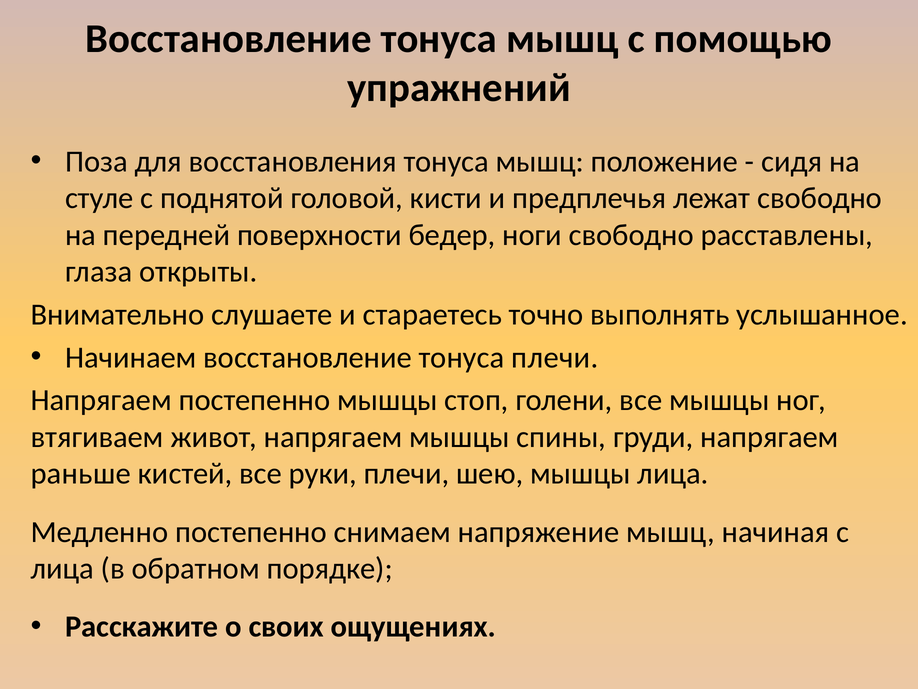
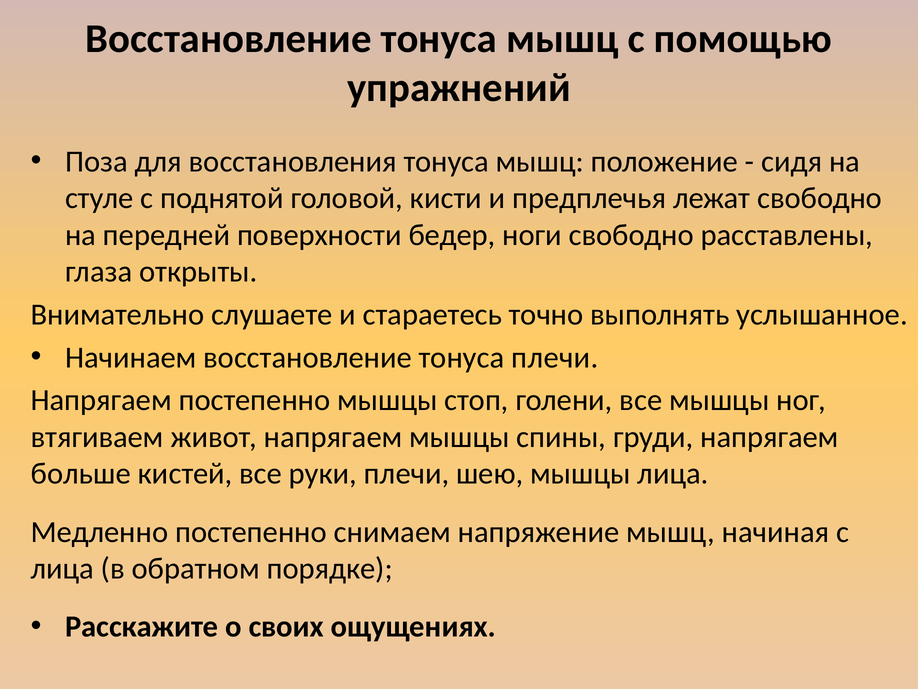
раньше: раньше -> больше (81, 473)
